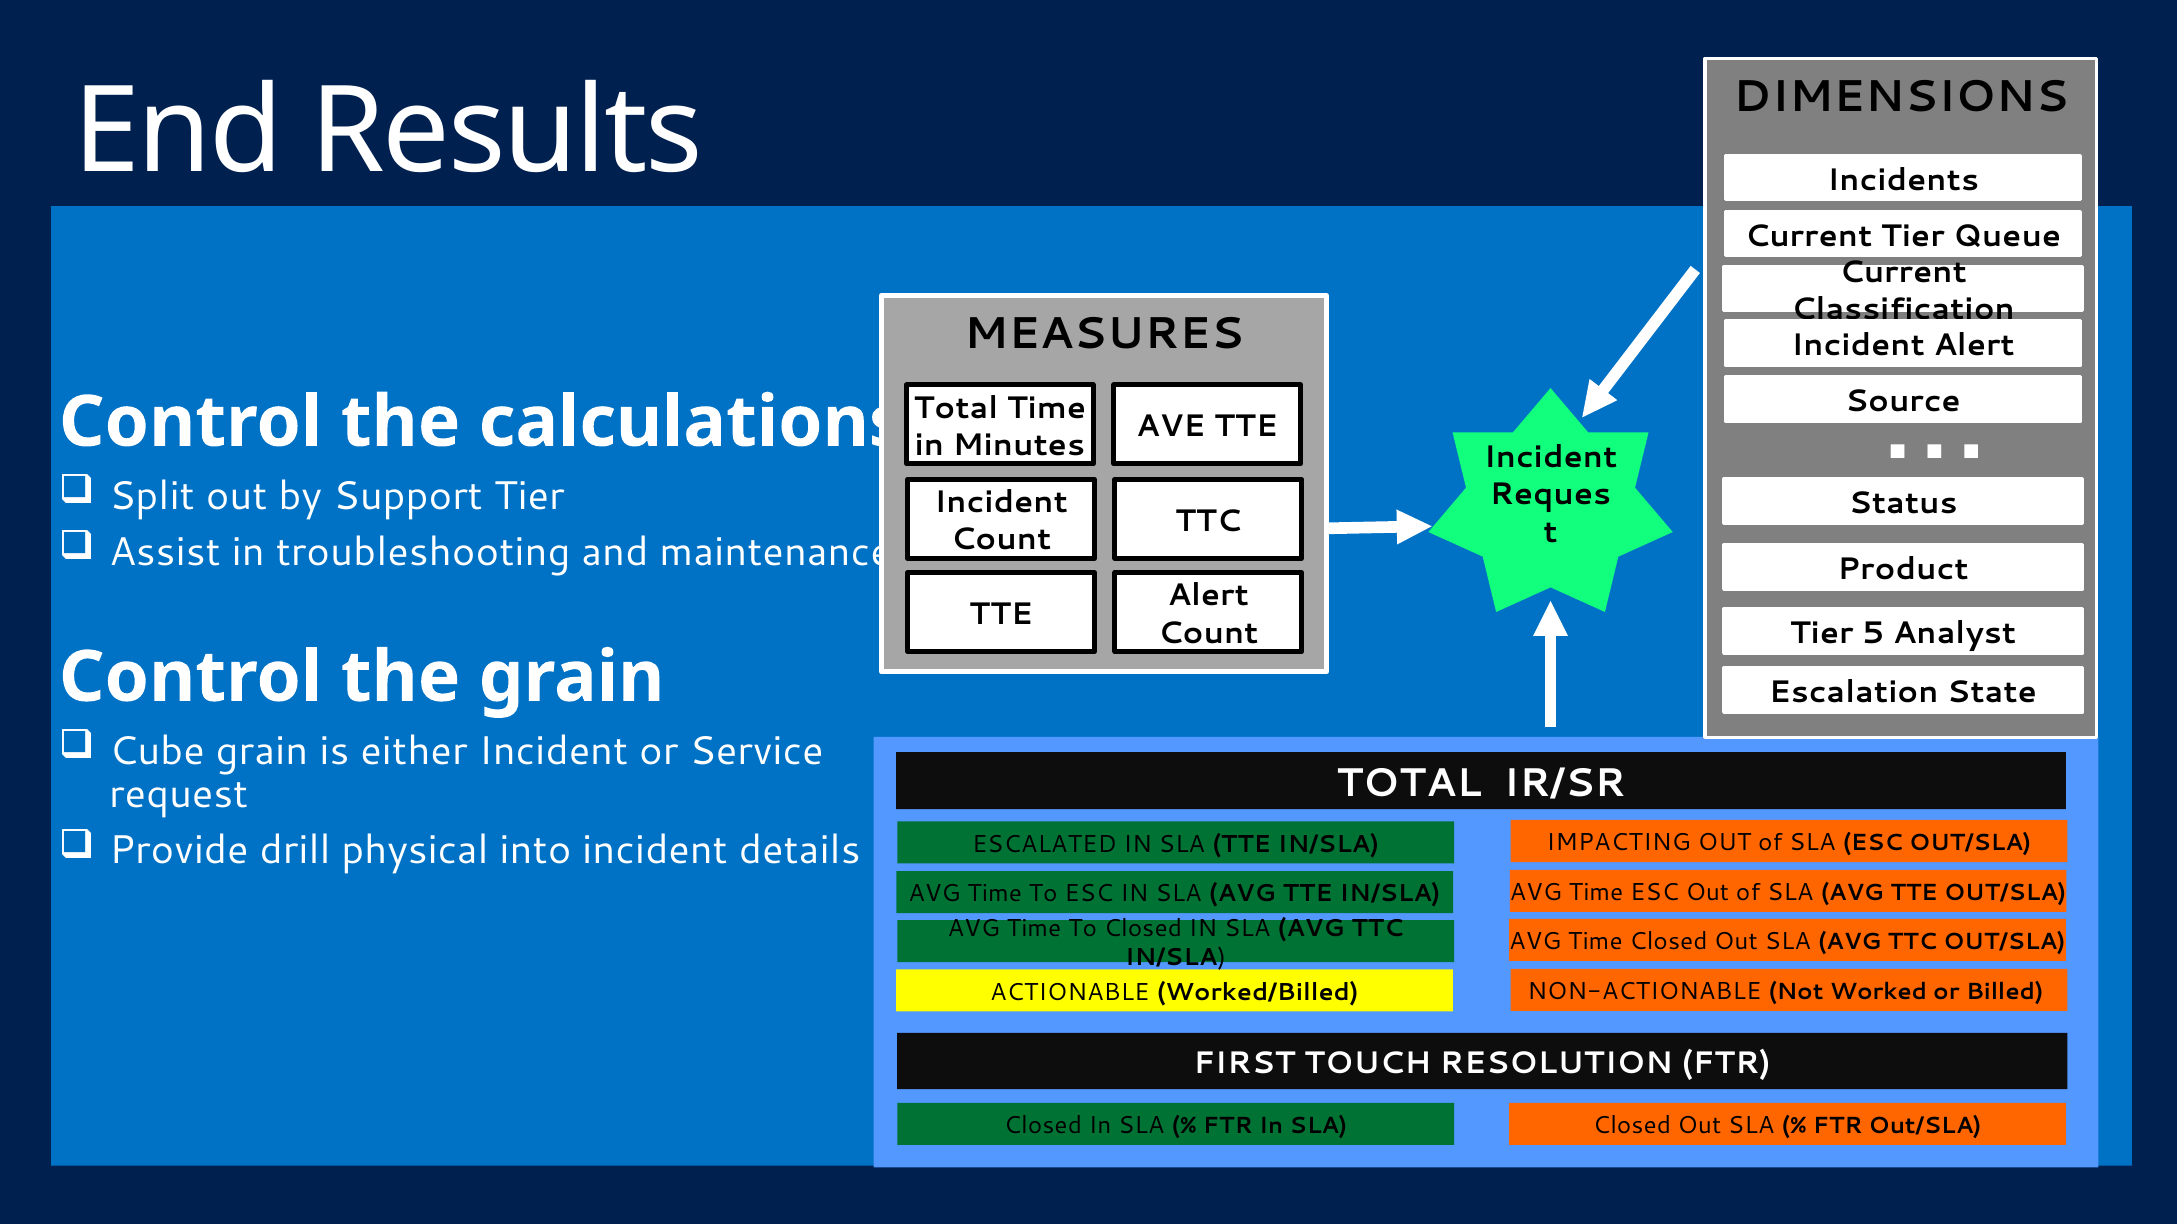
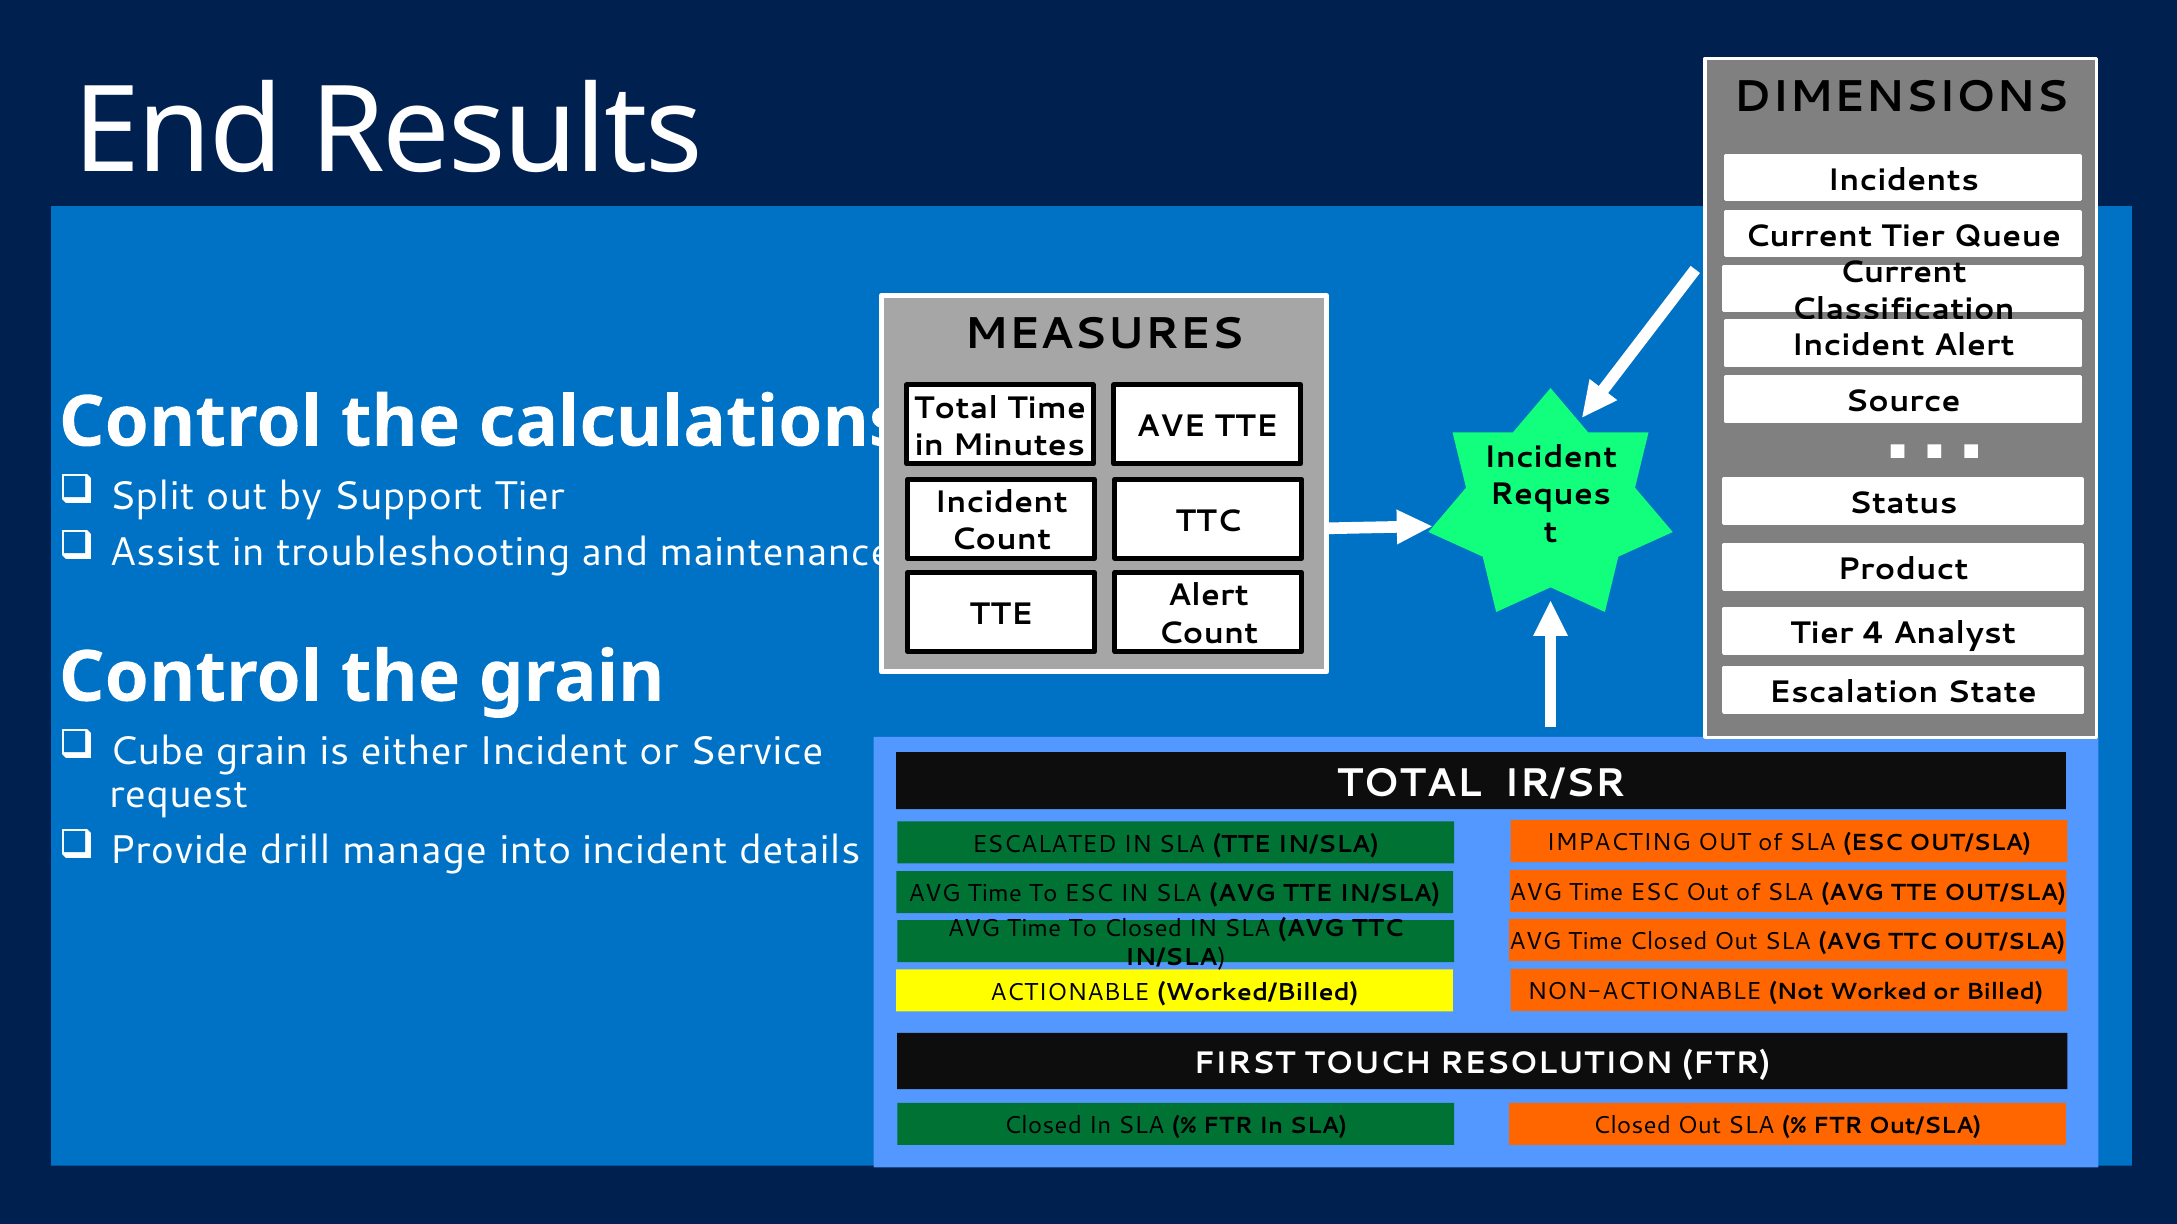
5: 5 -> 4 (1873, 633)
physical: physical -> manage (415, 851)
